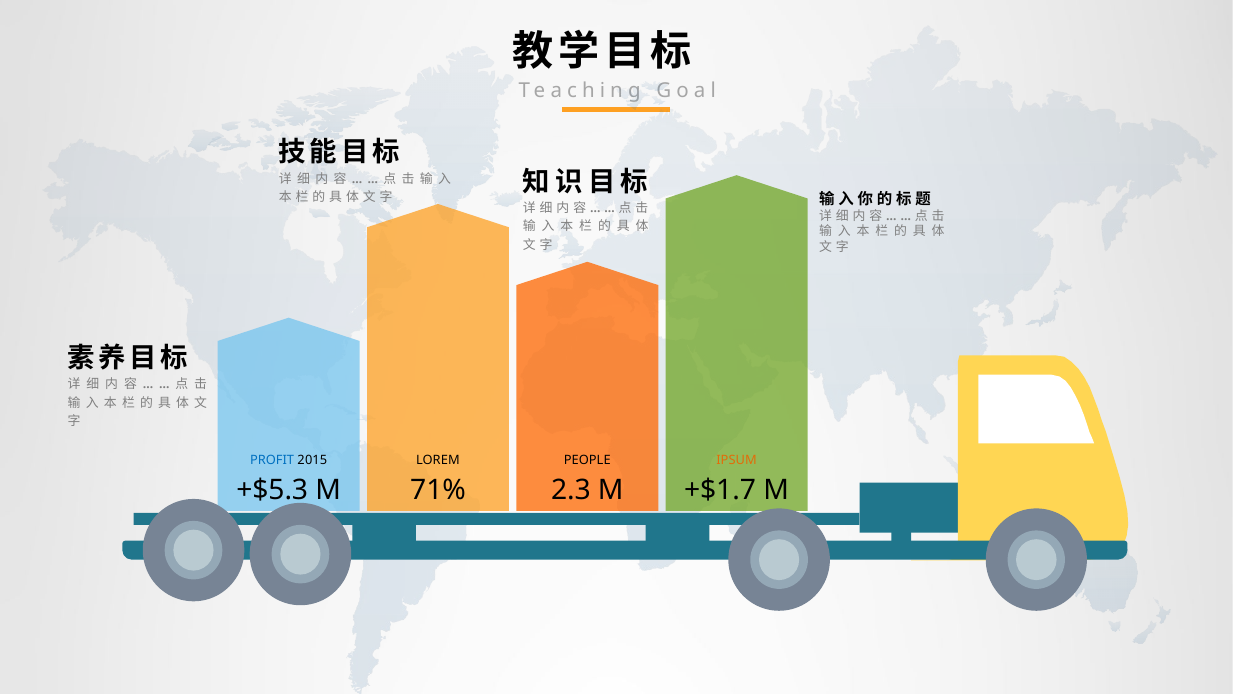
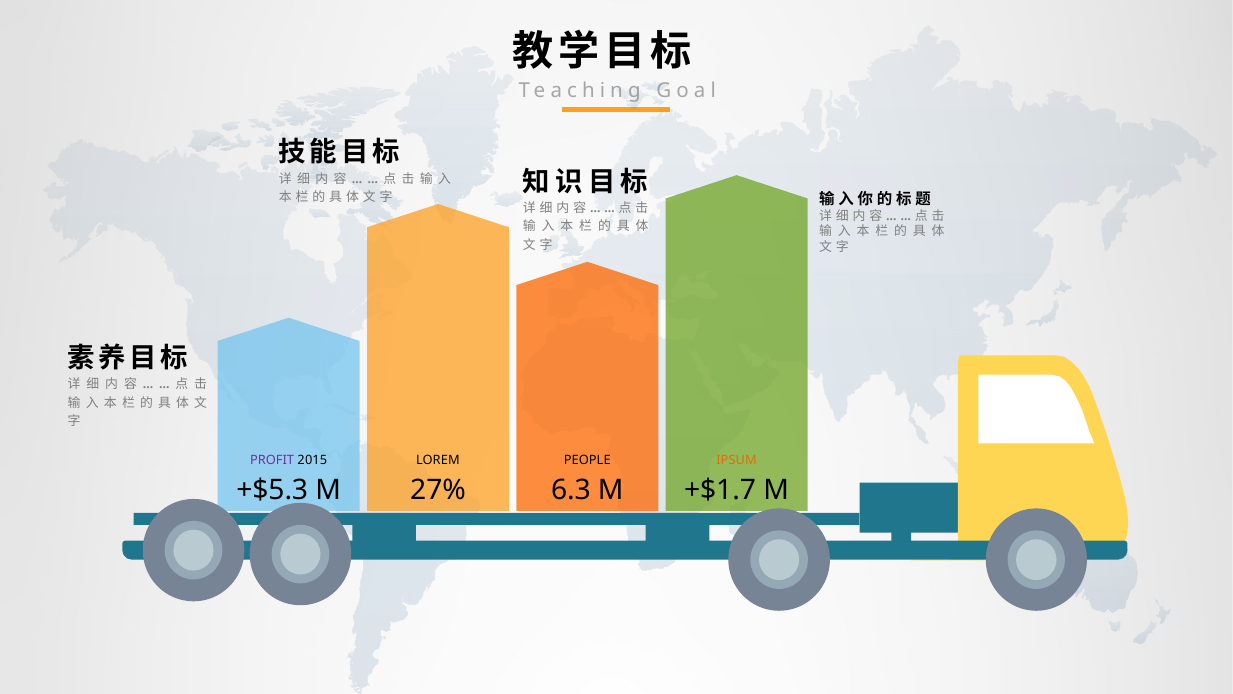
PROFIT colour: blue -> purple (272, 460)
71%: 71% -> 27% (438, 490)
2.3: 2.3 -> 6.3 (571, 490)
